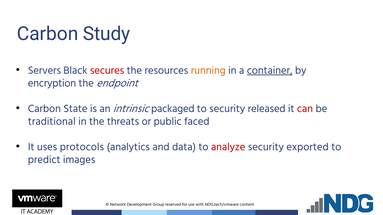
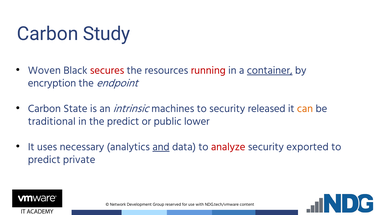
Servers: Servers -> Woven (44, 70)
running colour: orange -> red (208, 70)
packaged: packaged -> machines (173, 109)
can colour: red -> orange (305, 109)
the threats: threats -> predict (123, 122)
faced: faced -> lower (197, 122)
protocols: protocols -> necessary (82, 147)
and underline: none -> present (161, 147)
images: images -> private (79, 160)
